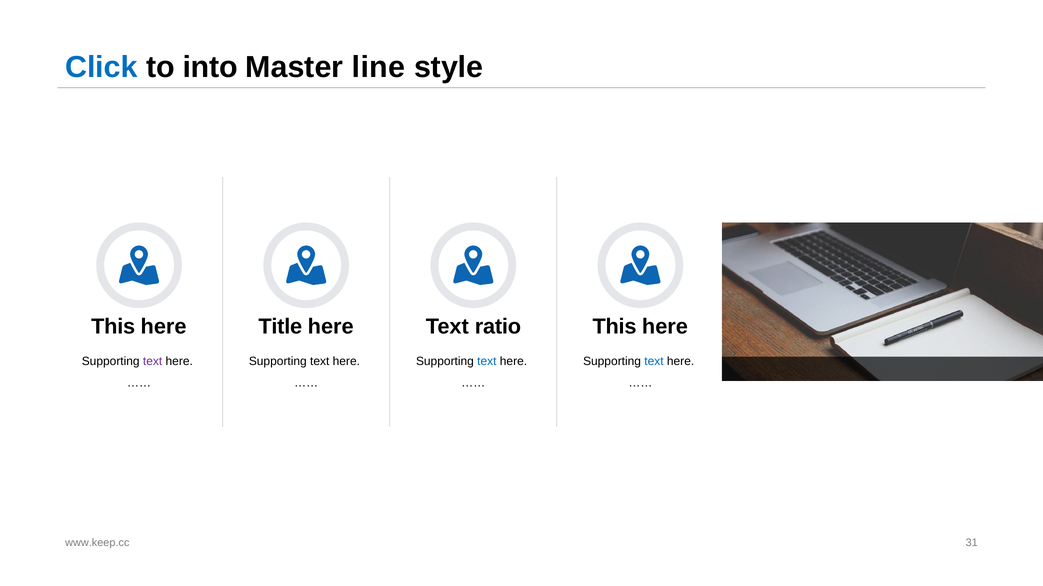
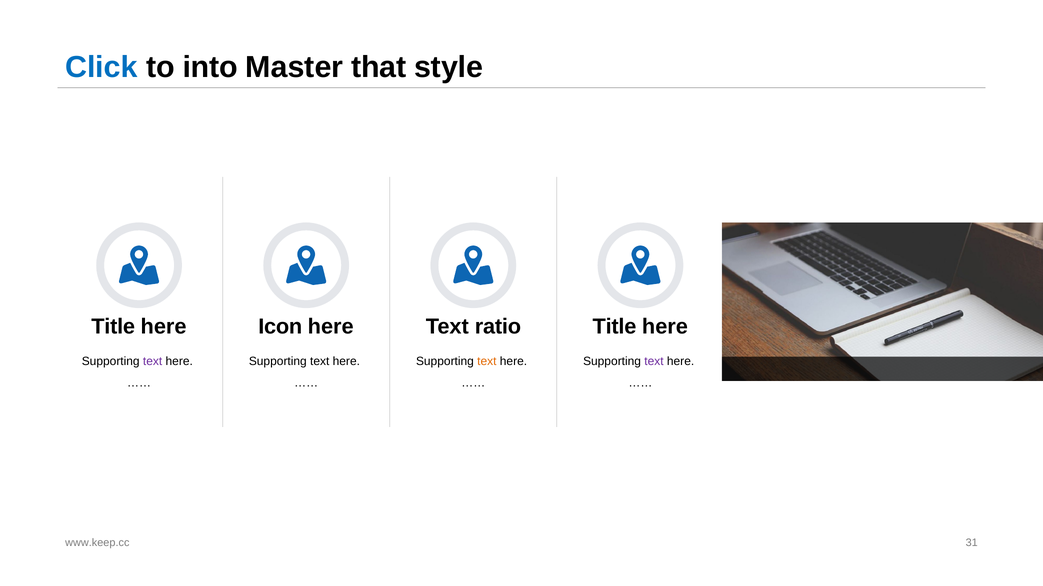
line: line -> that (379, 67)
This: This -> Title (113, 327)
Title: Title -> Icon (280, 327)
This: This -> Title (615, 327)
text colour: blue -> orange (487, 362)
text colour: blue -> purple (654, 362)
